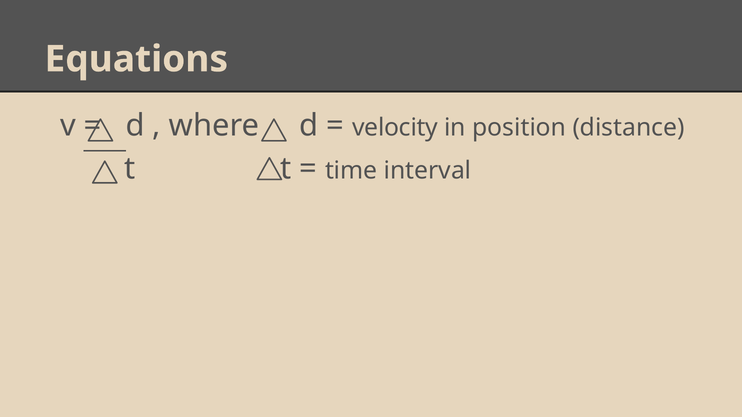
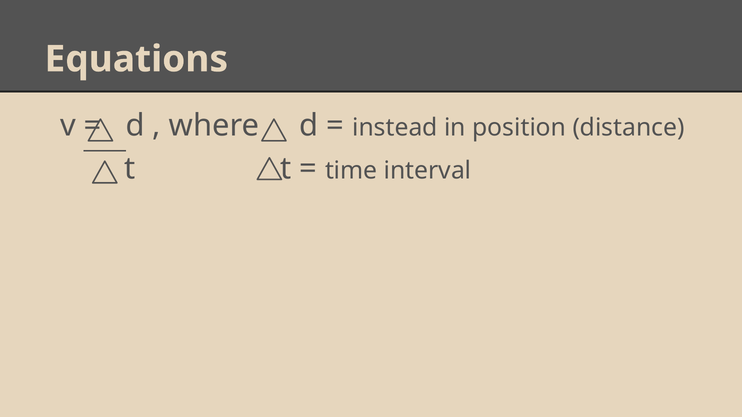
velocity: velocity -> instead (395, 128)
